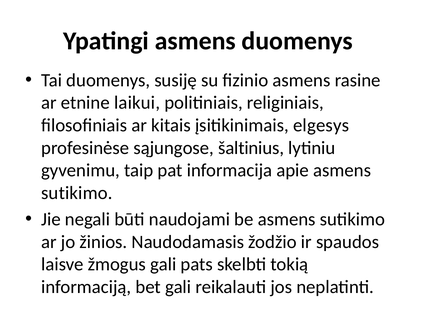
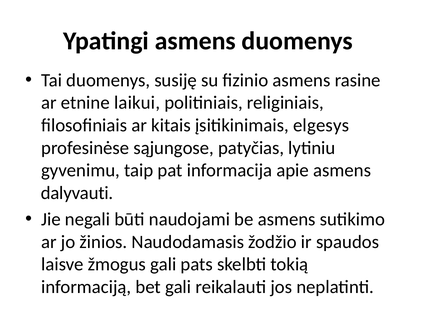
šaltinius: šaltinius -> patyčias (251, 148)
sutikimo: sutikimo -> dalyvauti (77, 193)
